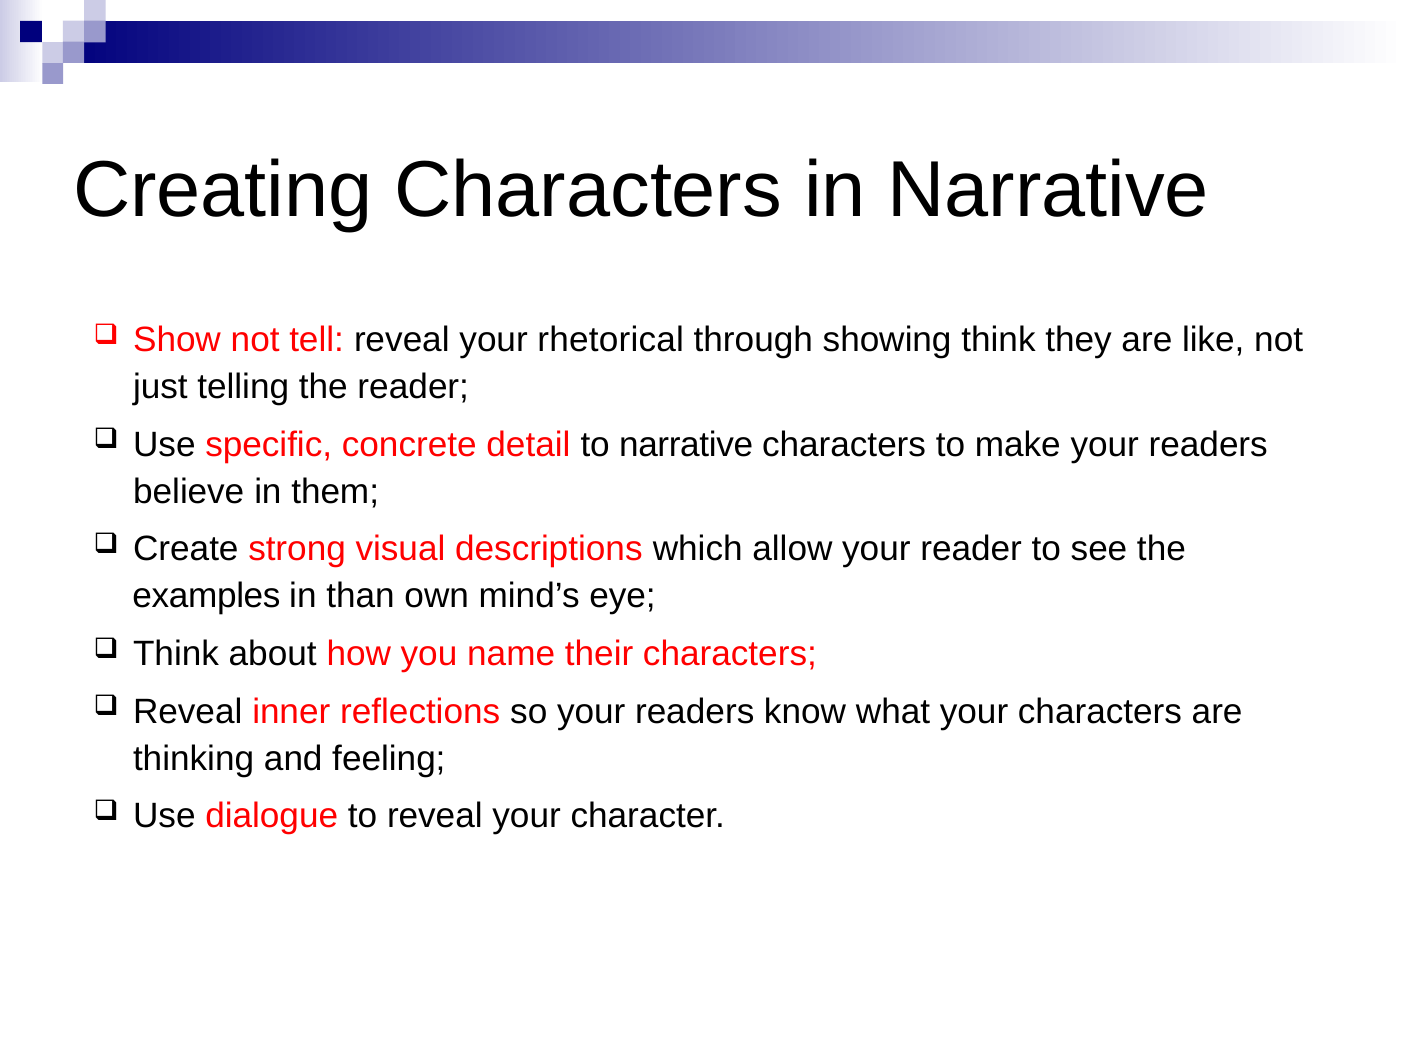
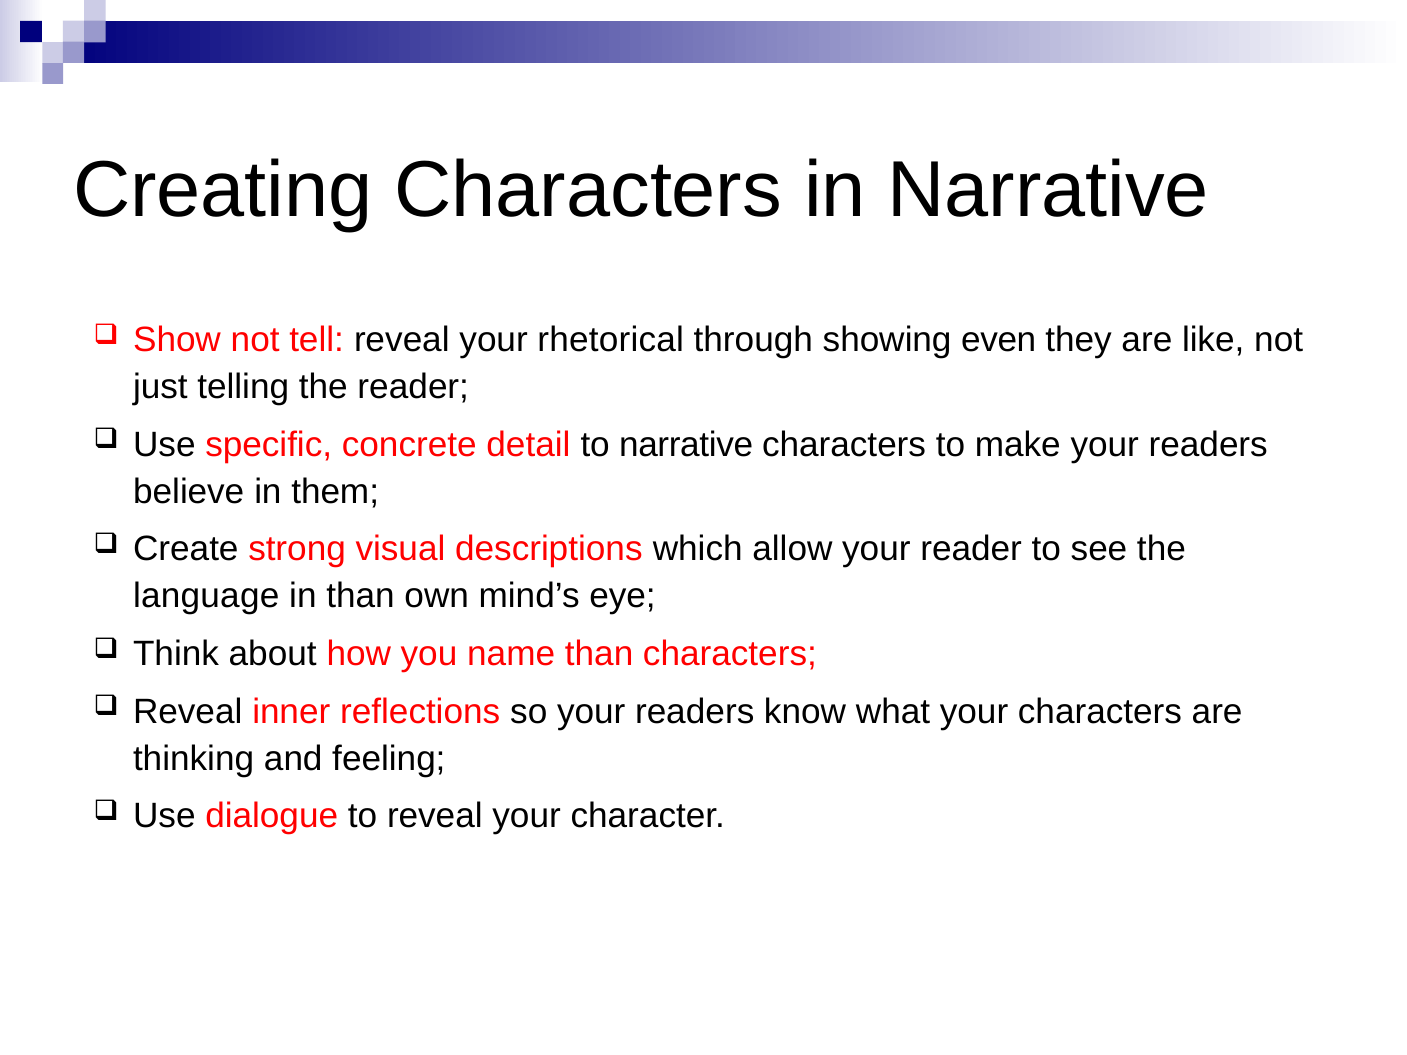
showing think: think -> even (999, 340)
examples: examples -> language (206, 596)
name their: their -> than (599, 654)
